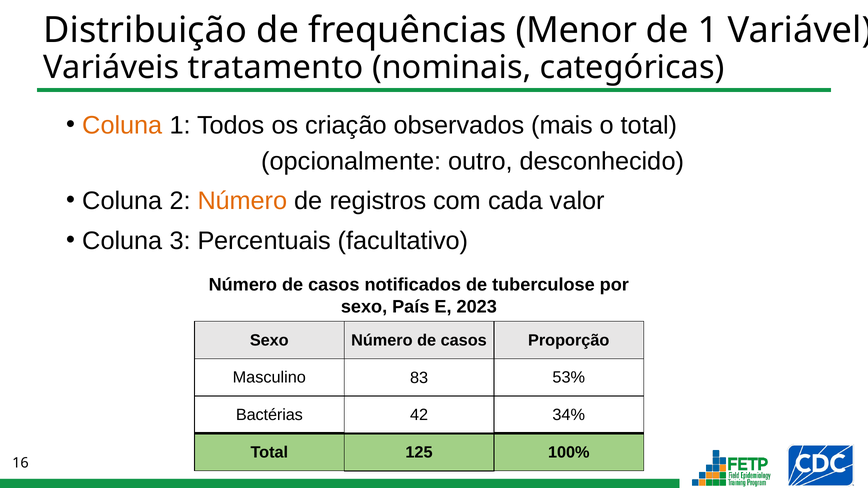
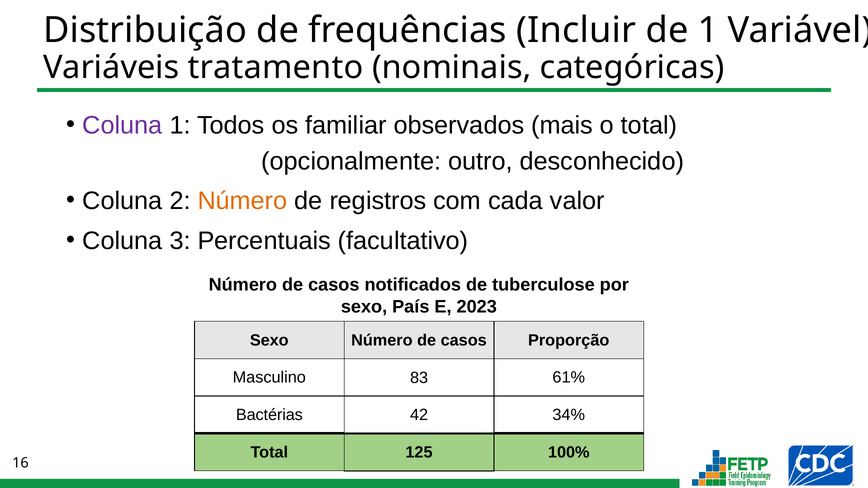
Menor: Menor -> Incluir (576, 30)
Coluna colour: orange -> purple (122, 126)
criação: criação -> familiar (346, 126)
53%: 53% -> 61% (569, 378)
